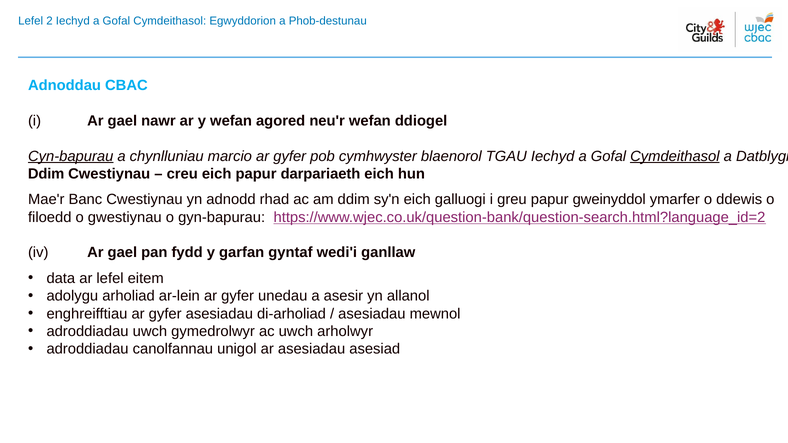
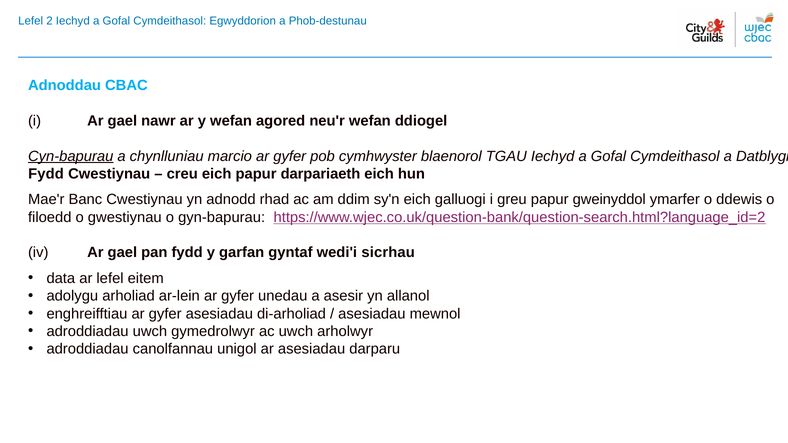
Cymdeithasol underline: present -> none (675, 156)
Ddim: Ddim -> Fydd (46, 174)
ganllaw: ganllaw -> sicrhau (388, 253)
asesiad: asesiad -> darparu (375, 349)
